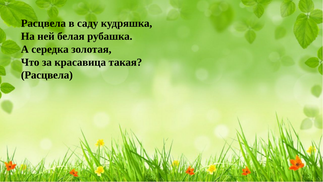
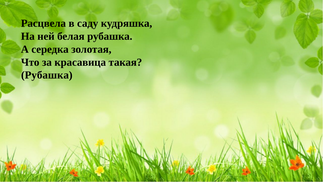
Расцвела: Расцвела -> Рубашка (47, 75)
